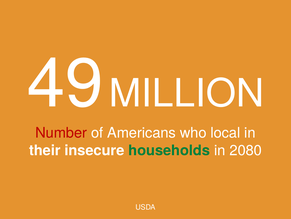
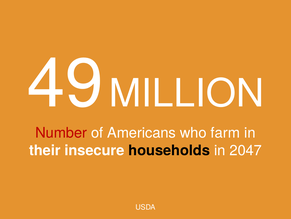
local: local -> farm (225, 132)
households colour: green -> black (169, 150)
2080: 2080 -> 2047 (246, 150)
